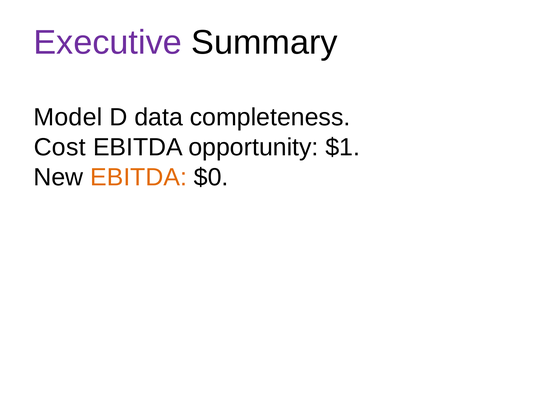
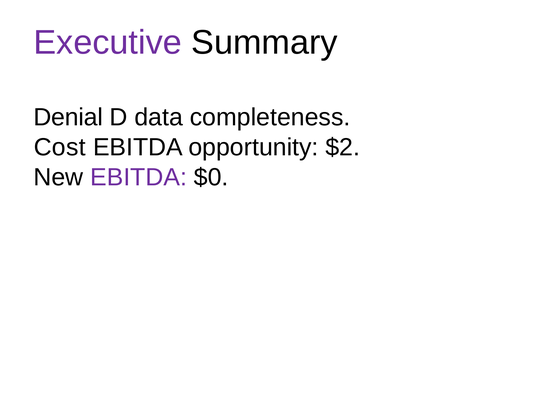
Model: Model -> Denial (68, 117)
$1: $1 -> $2 (343, 147)
EBITDA colour: orange -> purple (139, 177)
